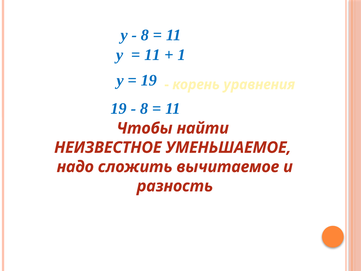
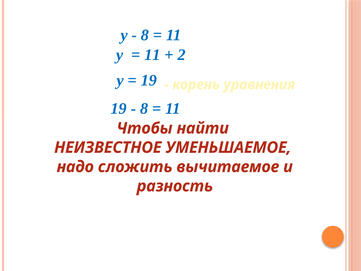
1: 1 -> 2 (182, 55)
